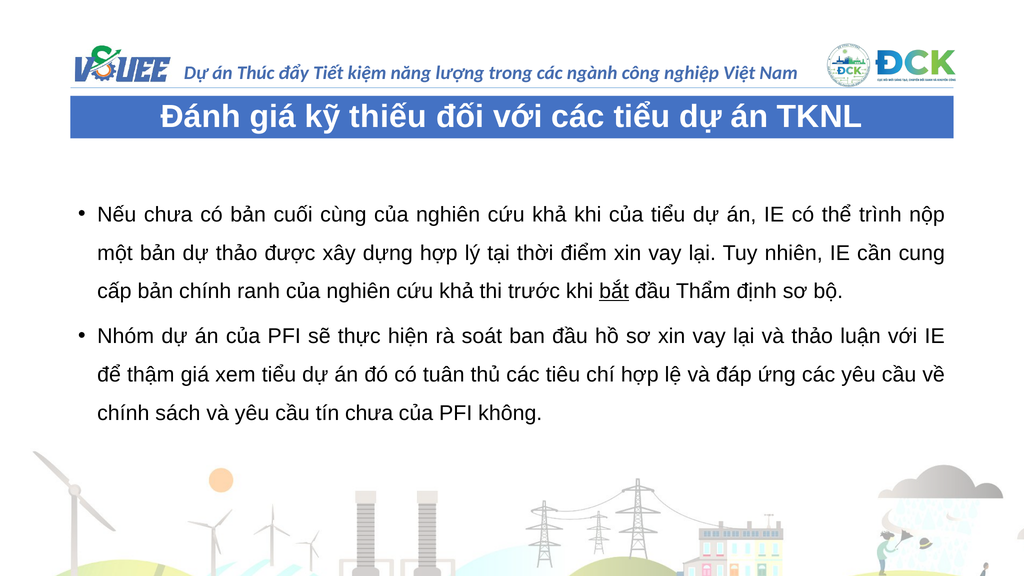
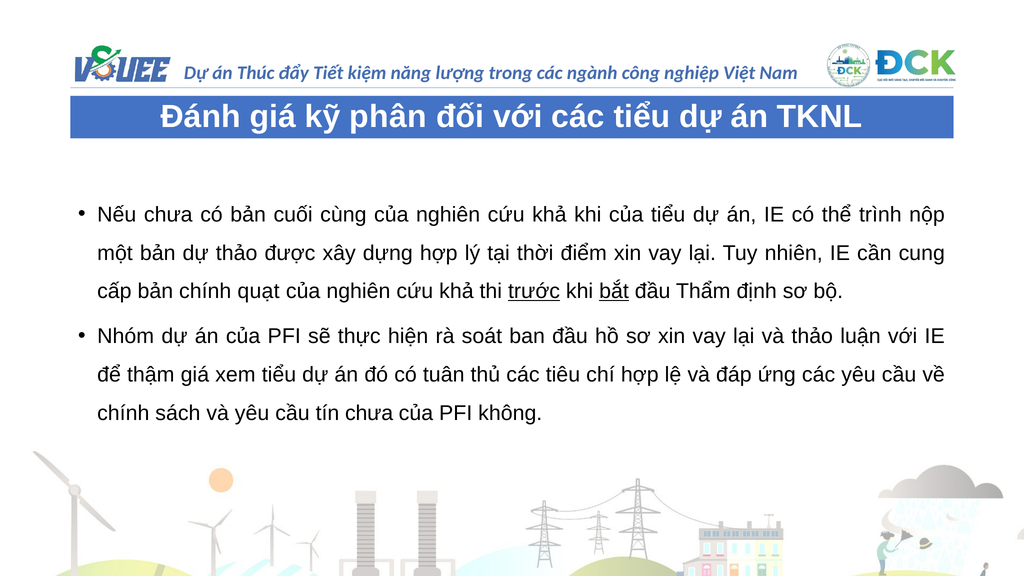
thiếu: thiếu -> phân (388, 117)
ranh: ranh -> quạt (259, 291)
trước underline: none -> present (534, 291)
